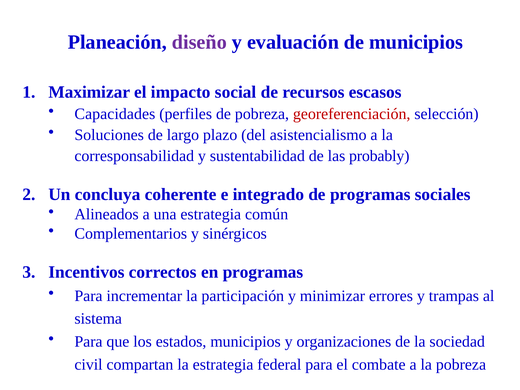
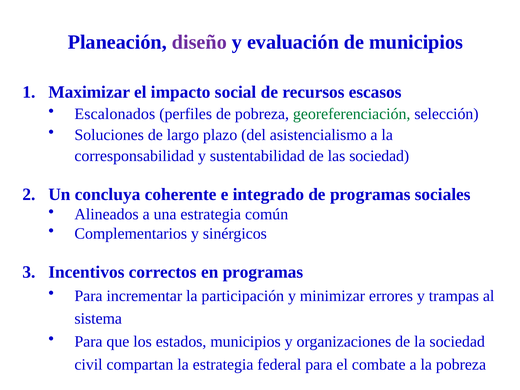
Capacidades: Capacidades -> Escalonados (115, 114)
georeferenciación colour: red -> green (352, 114)
las probably: probably -> sociedad (379, 156)
